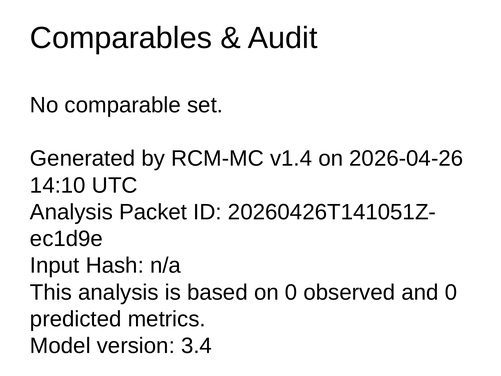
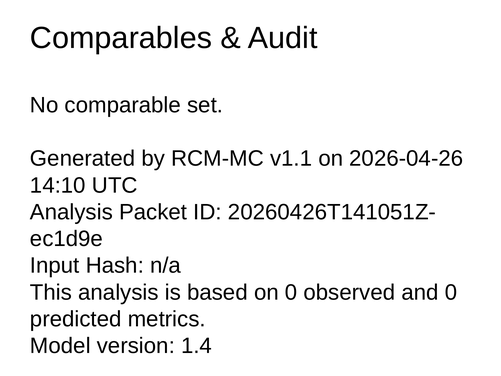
v1.4: v1.4 -> v1.1 (291, 159)
3.4: 3.4 -> 1.4 (197, 346)
